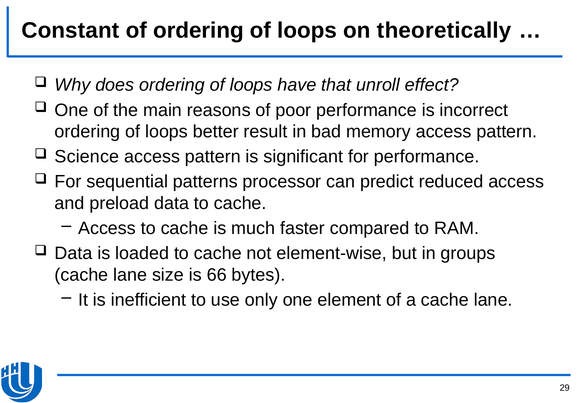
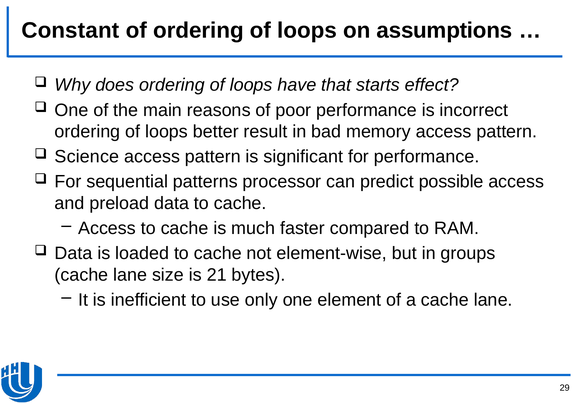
theoretically: theoretically -> assumptions (444, 30)
unroll: unroll -> starts (378, 85)
reduced: reduced -> possible (451, 182)
66: 66 -> 21 (217, 275)
